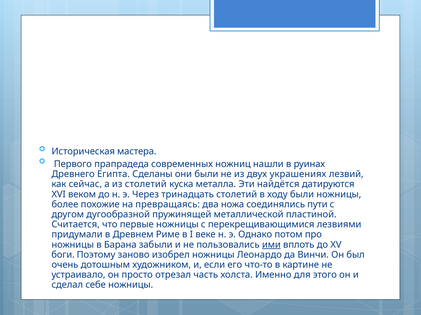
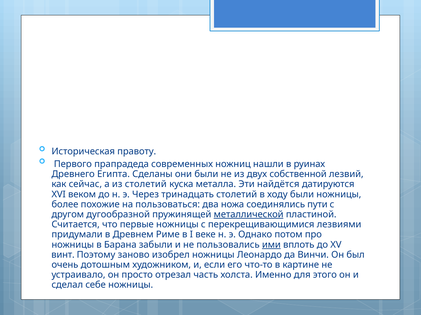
мастера: мастера -> правоту (137, 152)
украшениях: украшениях -> собственной (298, 175)
превращаясь: превращаясь -> пользоваться (168, 205)
металлической underline: none -> present (249, 215)
боги: боги -> винт (63, 255)
